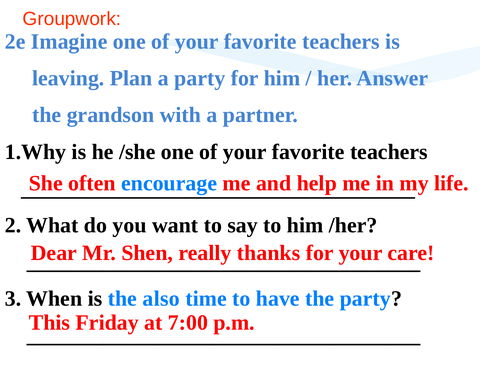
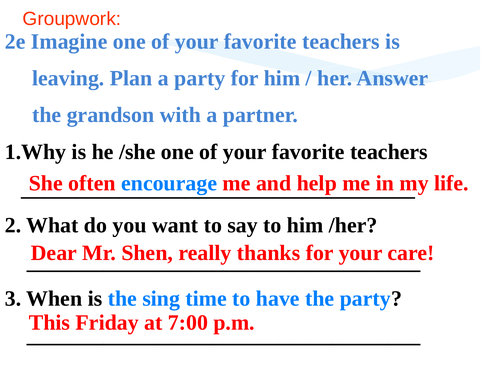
also: also -> sing (161, 299)
